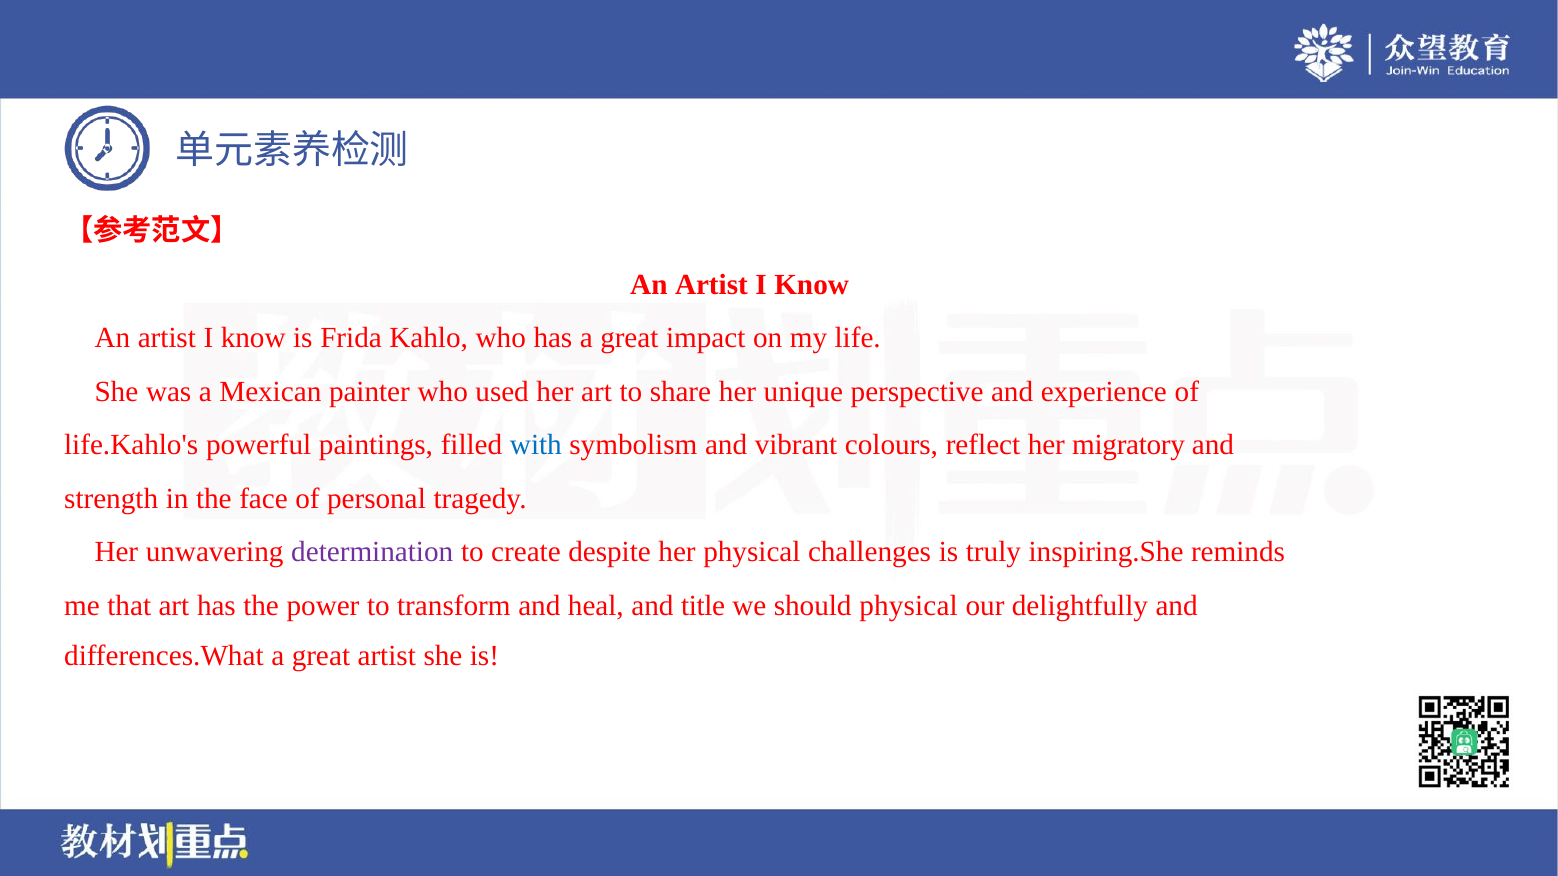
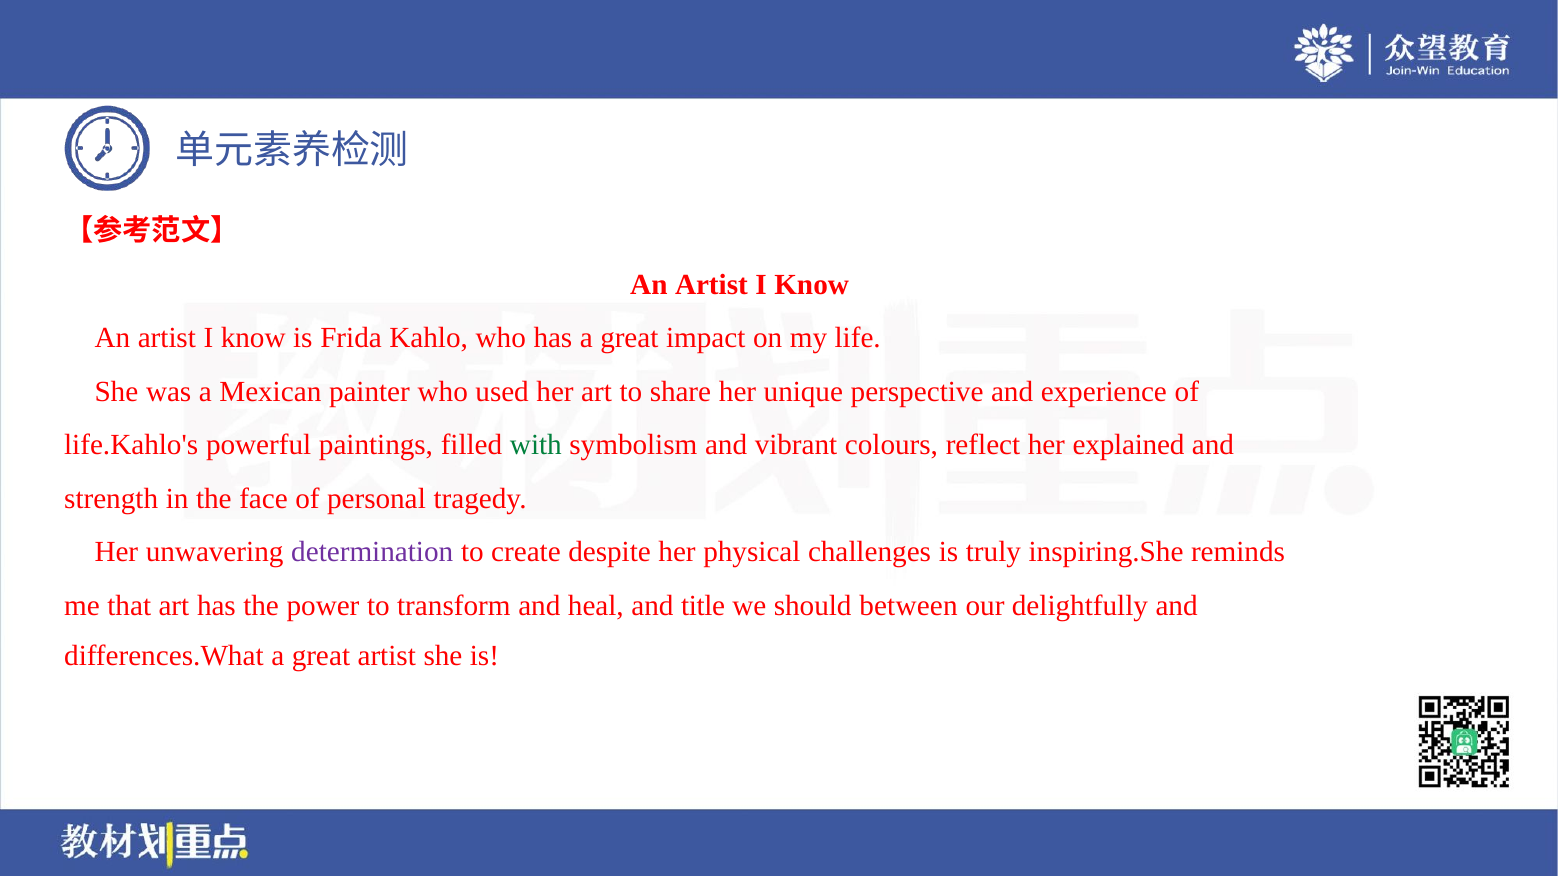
with colour: blue -> green (536, 445)
migratory: migratory -> explained (1129, 445)
should physical: physical -> between (909, 606)
